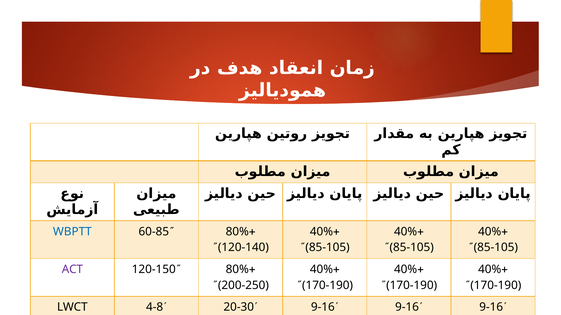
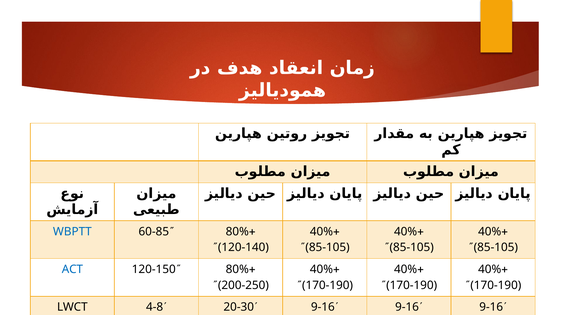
ACT colour: purple -> blue (72, 270)
